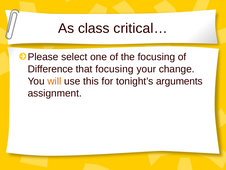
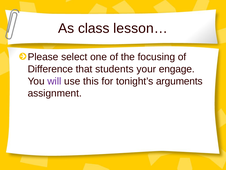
critical…: critical… -> lesson… (140, 28)
that focusing: focusing -> students (114, 69)
change: change -> engage (177, 69)
will colour: orange -> purple (54, 81)
